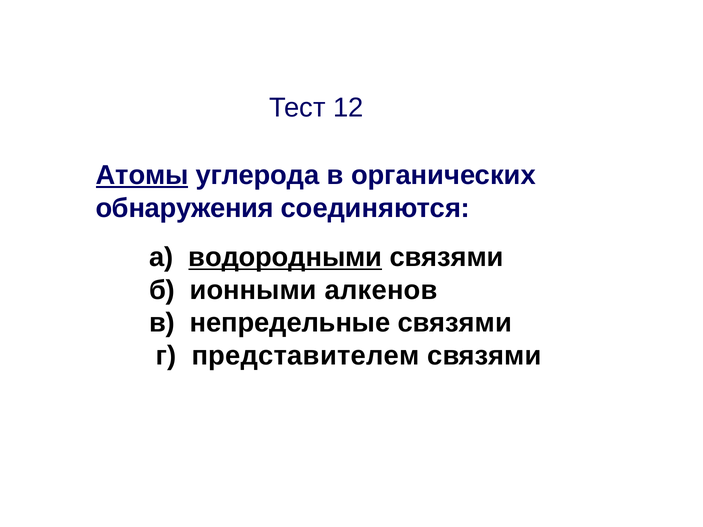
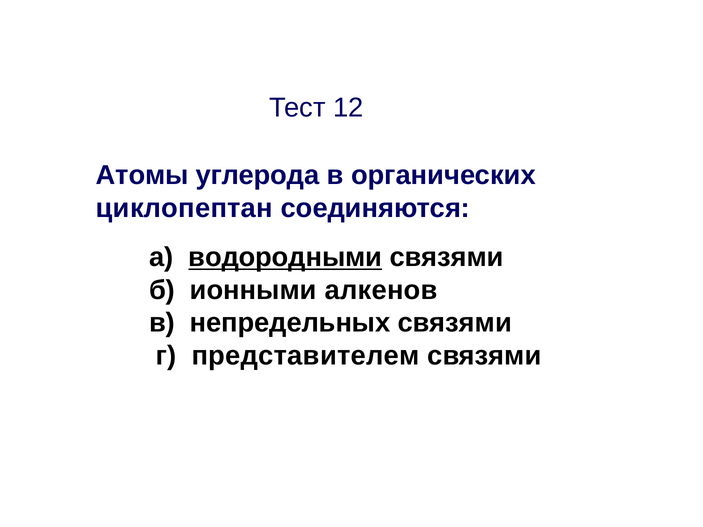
Атомы underline: present -> none (142, 175)
обнаружения: обнаружения -> циклопептан (184, 208)
непредельные: непредельные -> непредельных (290, 323)
